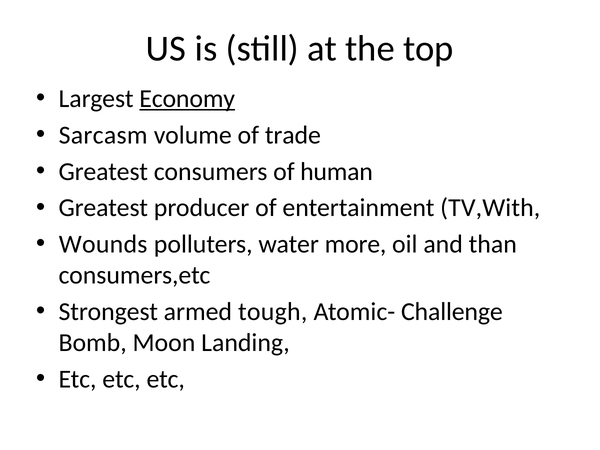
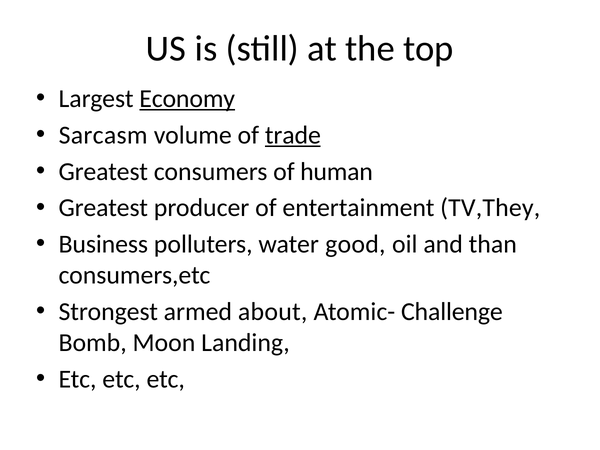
trade underline: none -> present (293, 135)
TV,With: TV,With -> TV,They (490, 208)
Wounds: Wounds -> Business (103, 244)
more: more -> good (355, 244)
tough: tough -> about (273, 312)
